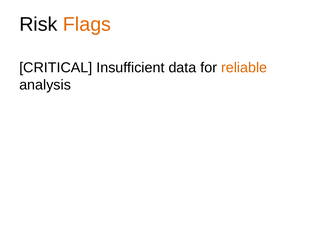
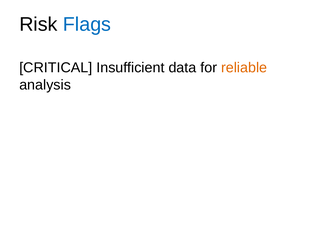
Flags colour: orange -> blue (87, 24)
